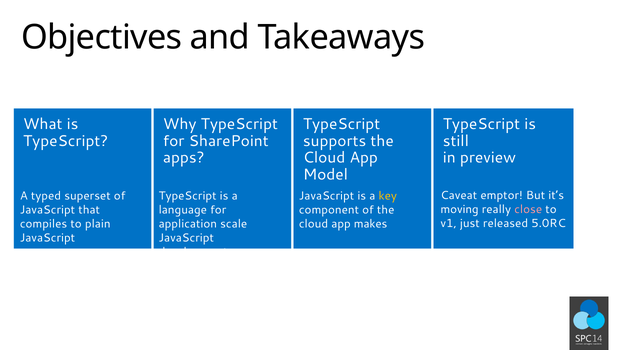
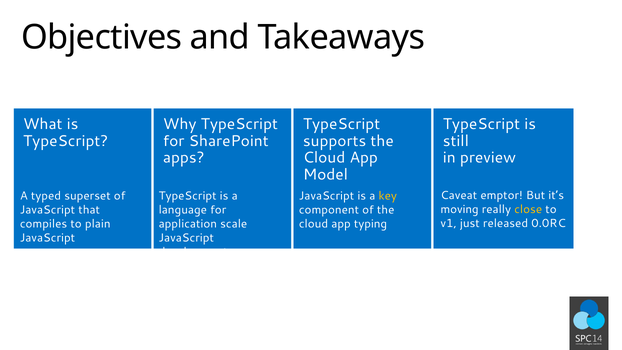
close colour: pink -> yellow (528, 209)
5.0RC: 5.0RC -> 0.0RC (549, 223)
makes: makes -> typing (371, 224)
